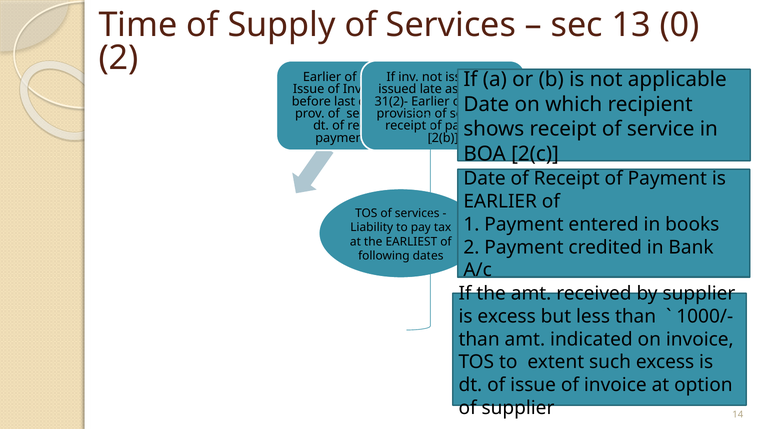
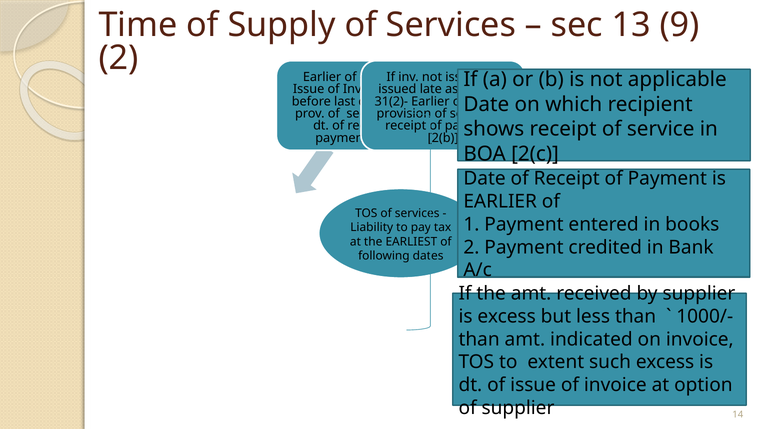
0: 0 -> 9 (680, 25)
